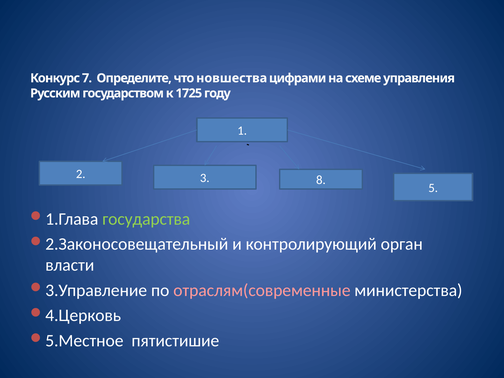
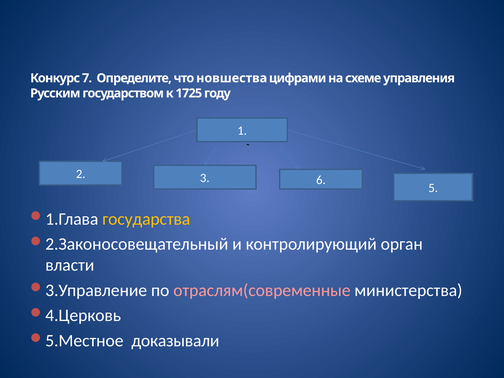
8: 8 -> 6 (321, 180)
государства colour: light green -> yellow (146, 219)
пятистишие: пятистишие -> доказывали (175, 341)
